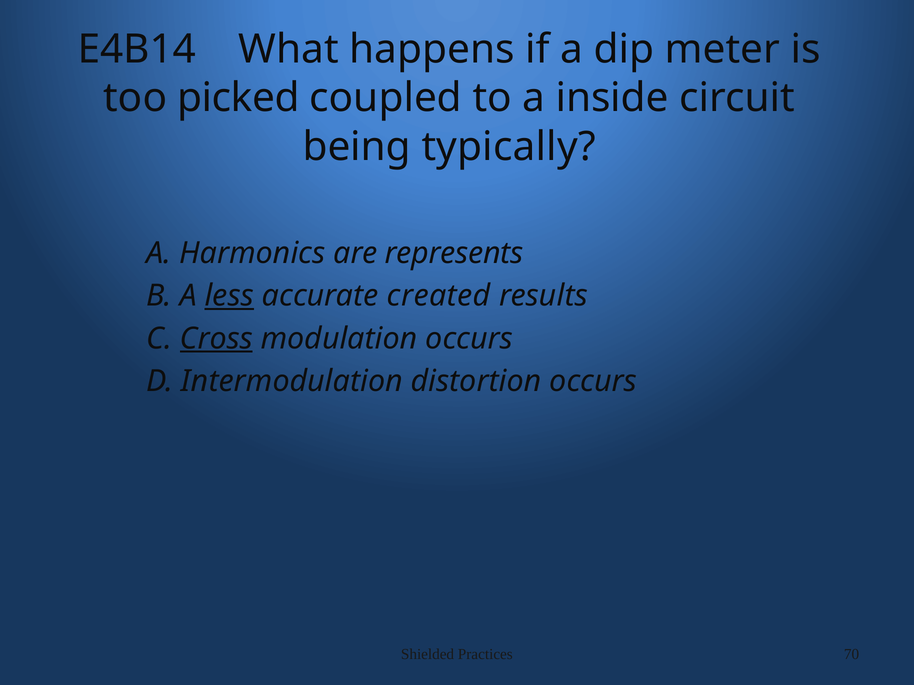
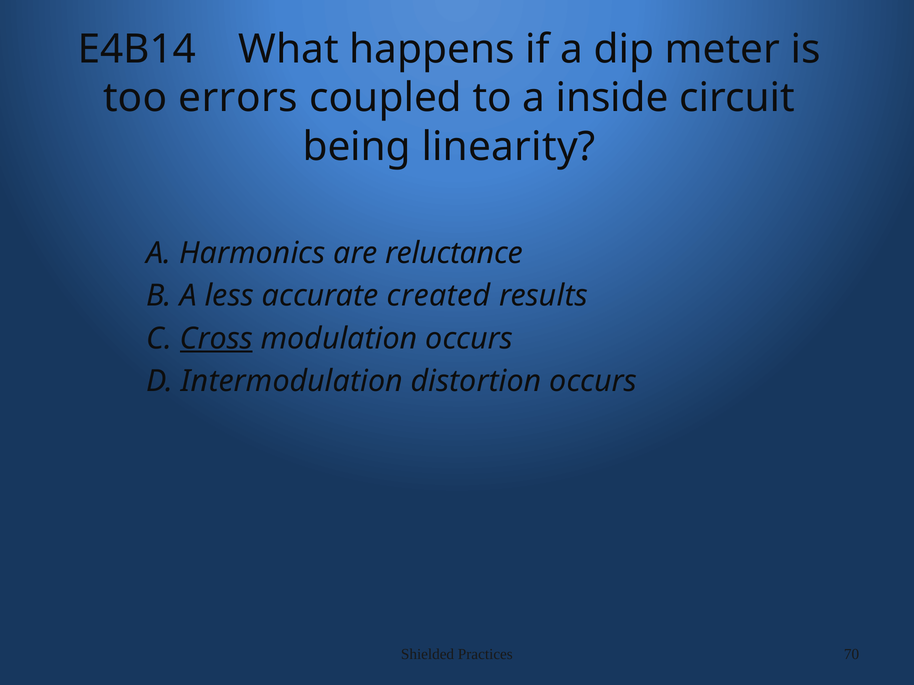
picked: picked -> errors (238, 98)
typically: typically -> linearity (509, 147)
represents: represents -> reluctance (454, 253)
less underline: present -> none (229, 296)
